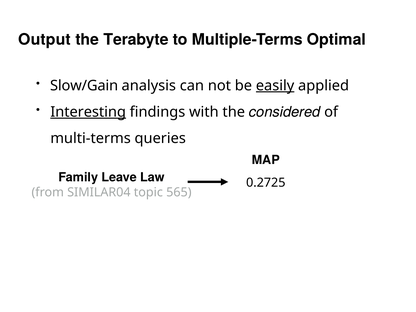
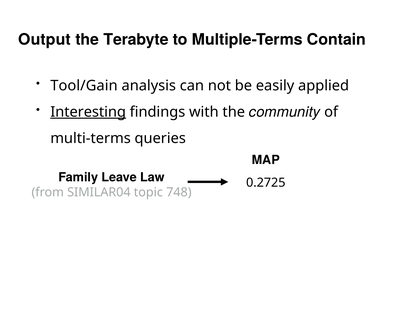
Optimal: Optimal -> Contain (336, 40)
Slow/Gain: Slow/Gain -> Tool/Gain (84, 86)
easily underline: present -> none (275, 86)
considered: considered -> community (285, 112)
565: 565 -> 748 (179, 192)
